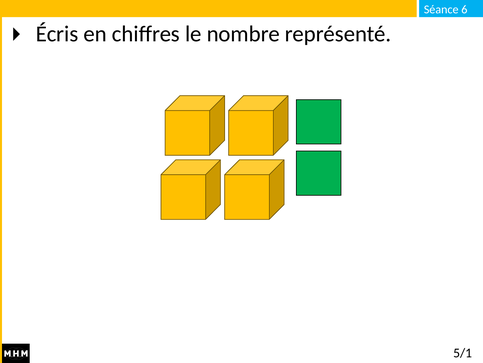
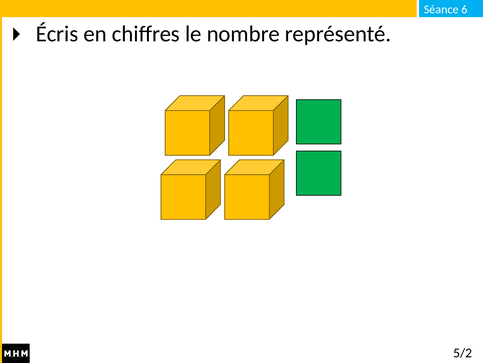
5/1: 5/1 -> 5/2 (463, 352)
